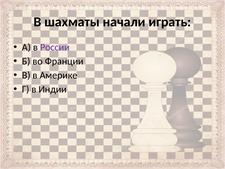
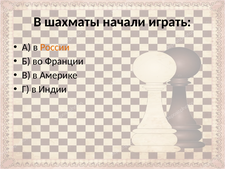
России colour: purple -> orange (55, 47)
